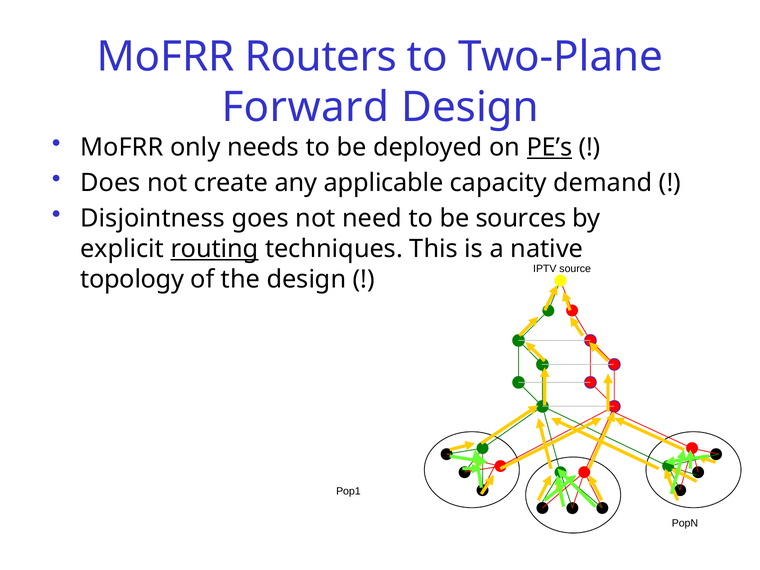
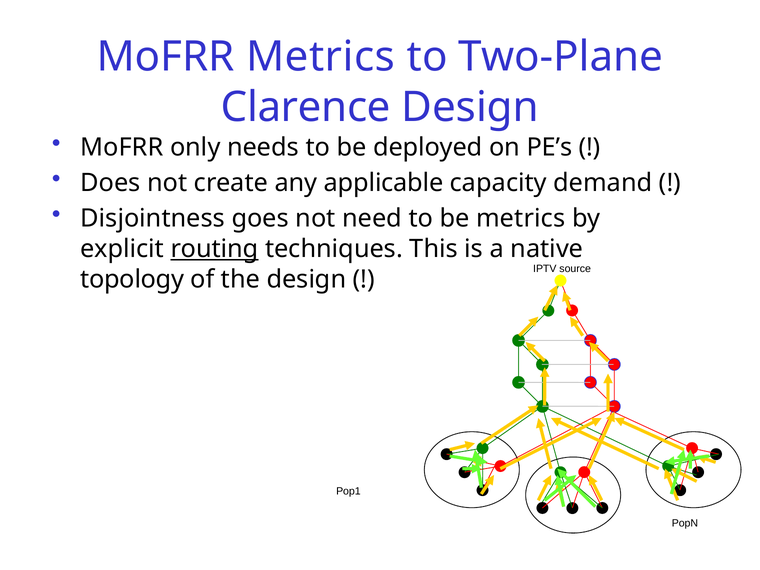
MoFRR Routers: Routers -> Metrics (321, 57)
Forward: Forward -> Clarence (306, 107)
PE’s underline: present -> none (549, 147)
be sources: sources -> metrics (521, 218)
